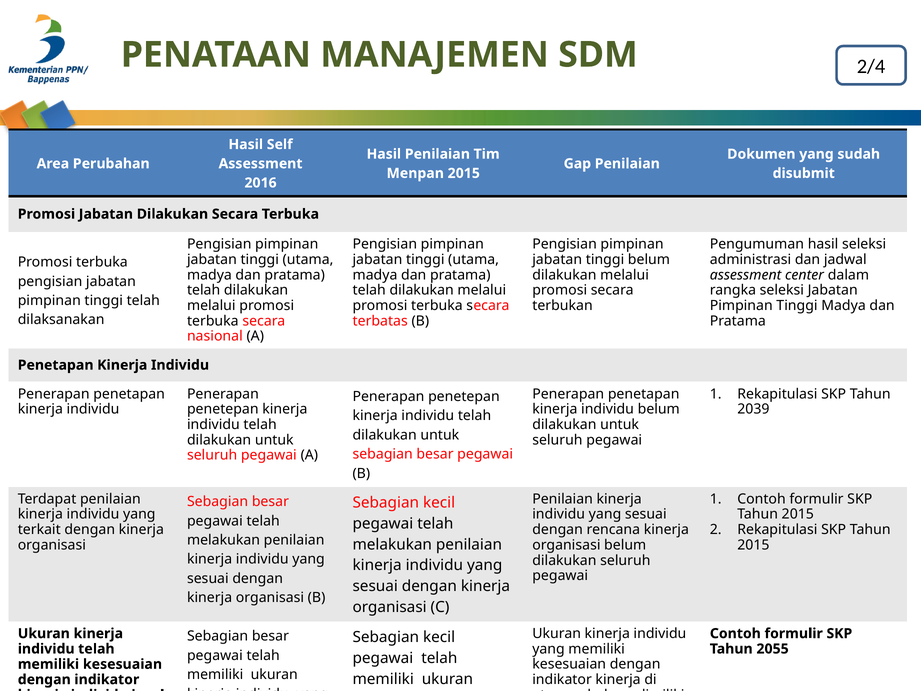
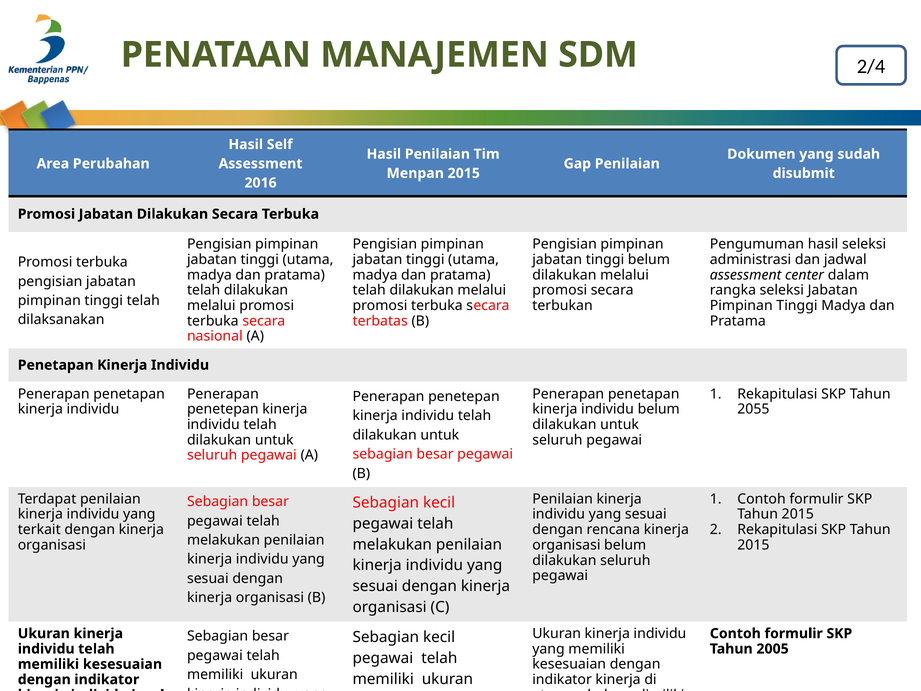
2039: 2039 -> 2055 (753, 409)
2055: 2055 -> 2005 (773, 649)
